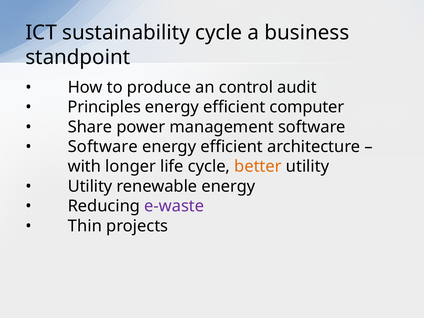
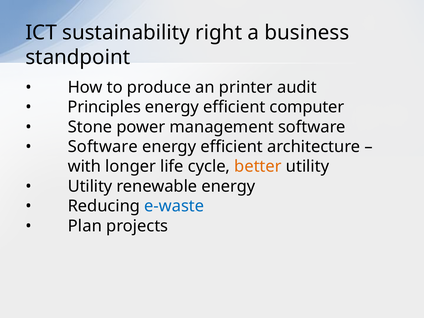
sustainability cycle: cycle -> right (219, 33)
control: control -> printer (246, 87)
Share: Share -> Stone (90, 127)
e-waste colour: purple -> blue (174, 206)
Thin: Thin -> Plan (85, 226)
